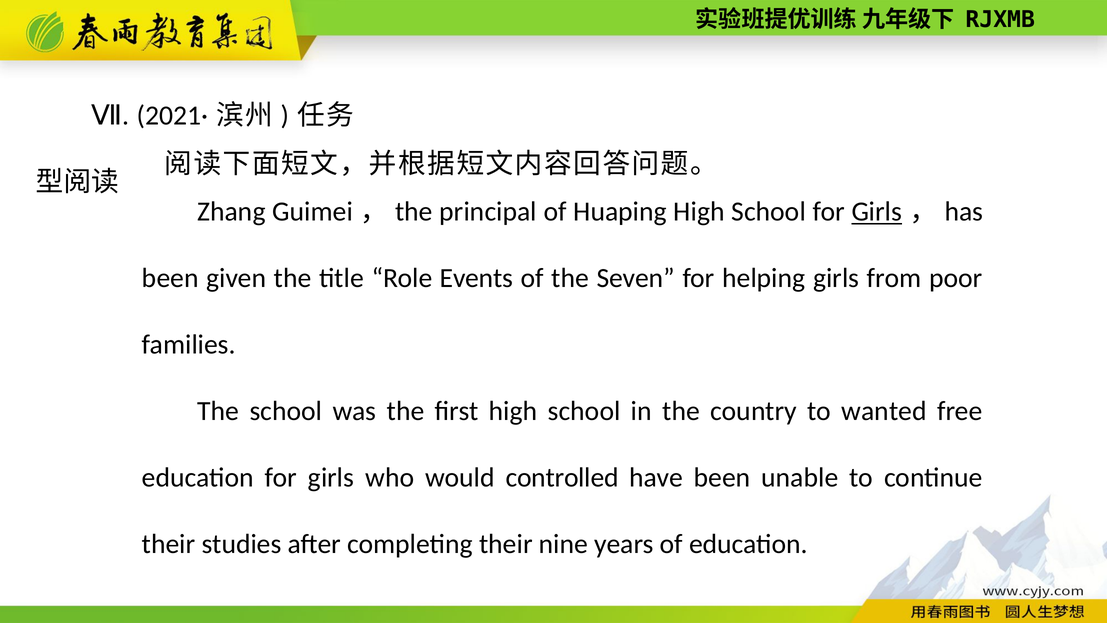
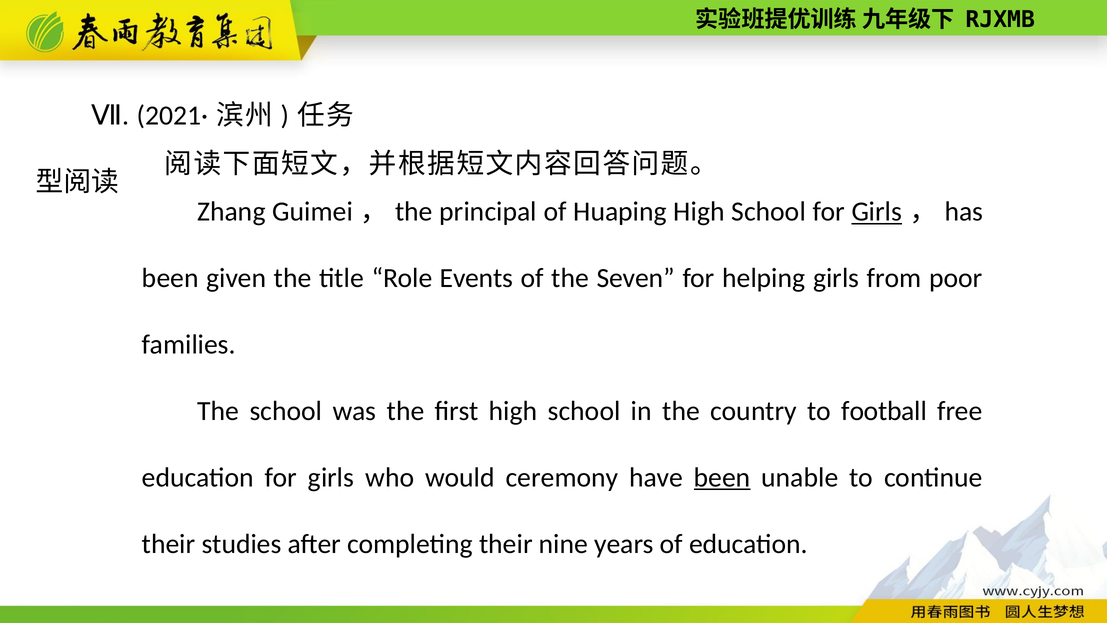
wanted: wanted -> football (884, 411)
controlled: controlled -> ceremony (562, 477)
been underline: none -> present (722, 477)
